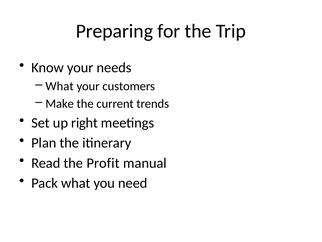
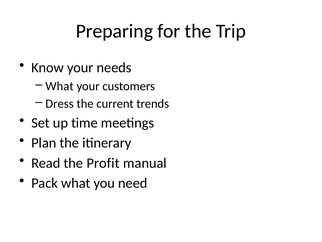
Make: Make -> Dress (60, 104)
right: right -> time (84, 123)
